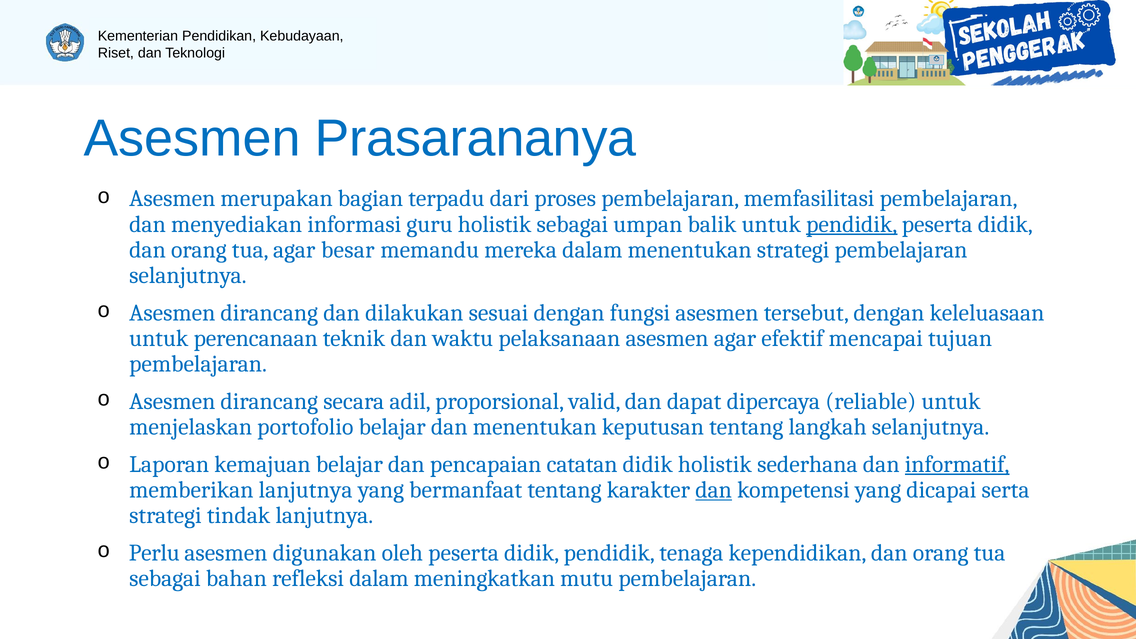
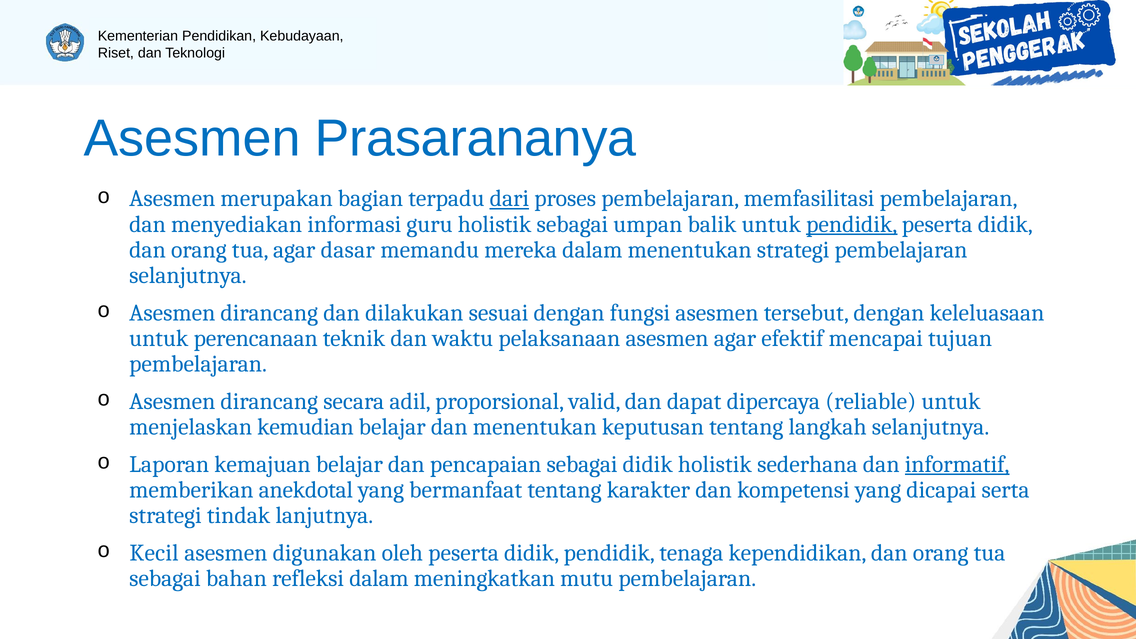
dari underline: none -> present (509, 199)
besar: besar -> dasar (348, 250)
portofolio: portofolio -> kemudian (305, 427)
pencapaian catatan: catatan -> sebagai (582, 464)
memberikan lanjutnya: lanjutnya -> anekdotal (306, 490)
dan underline: present -> none (714, 490)
Perlu: Perlu -> Kecil (154, 553)
